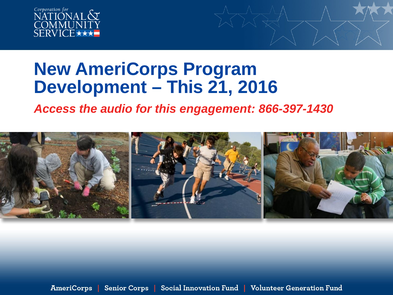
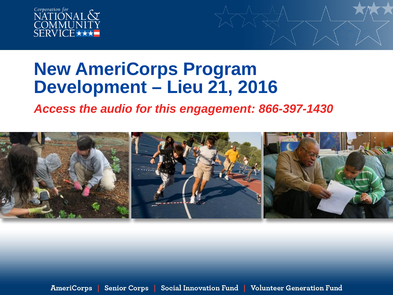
This: This -> Lieu (185, 87)
